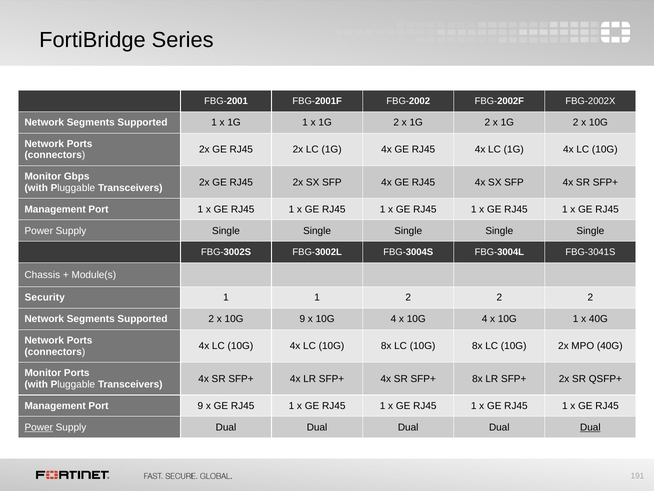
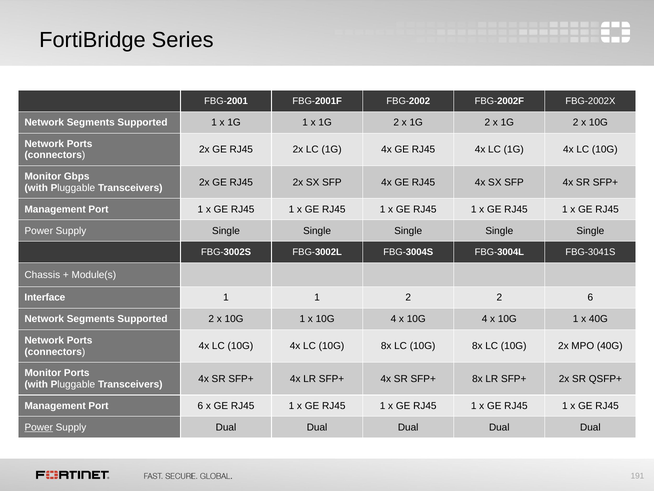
Security: Security -> Interface (45, 297)
2 2 2: 2 -> 6 (590, 297)
2 x 10G 9: 9 -> 1 (302, 319)
Port 9: 9 -> 6 (200, 405)
Dual underline: present -> none (590, 427)
